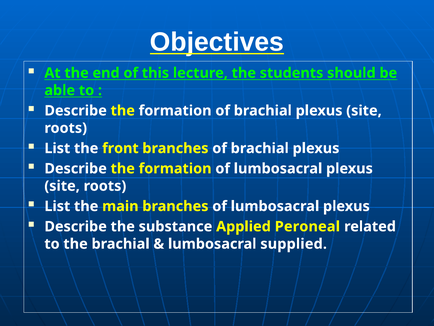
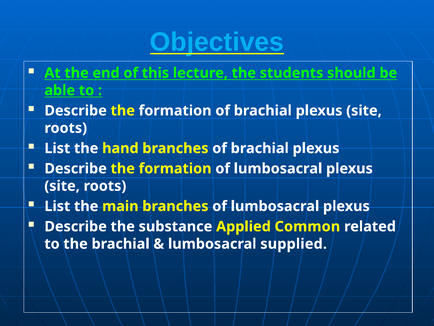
Objectives colour: white -> light blue (217, 42)
front: front -> hand (120, 148)
Peroneal: Peroneal -> Common (307, 226)
